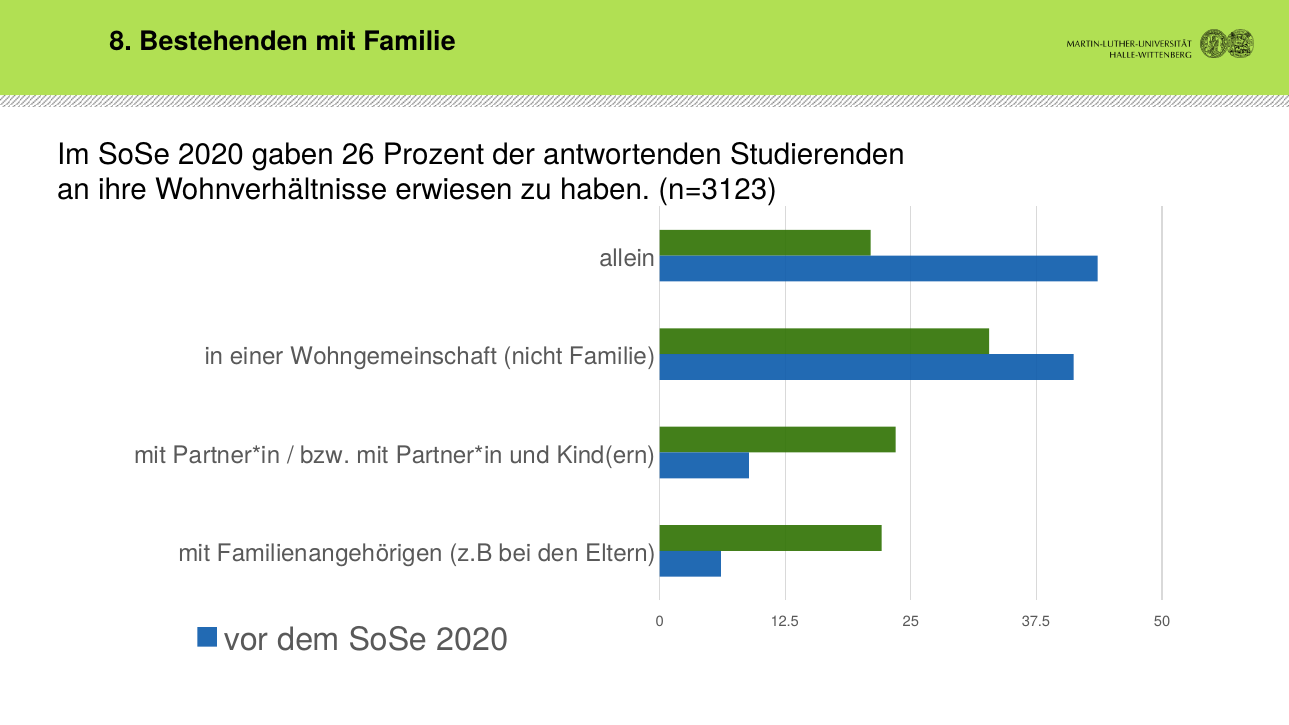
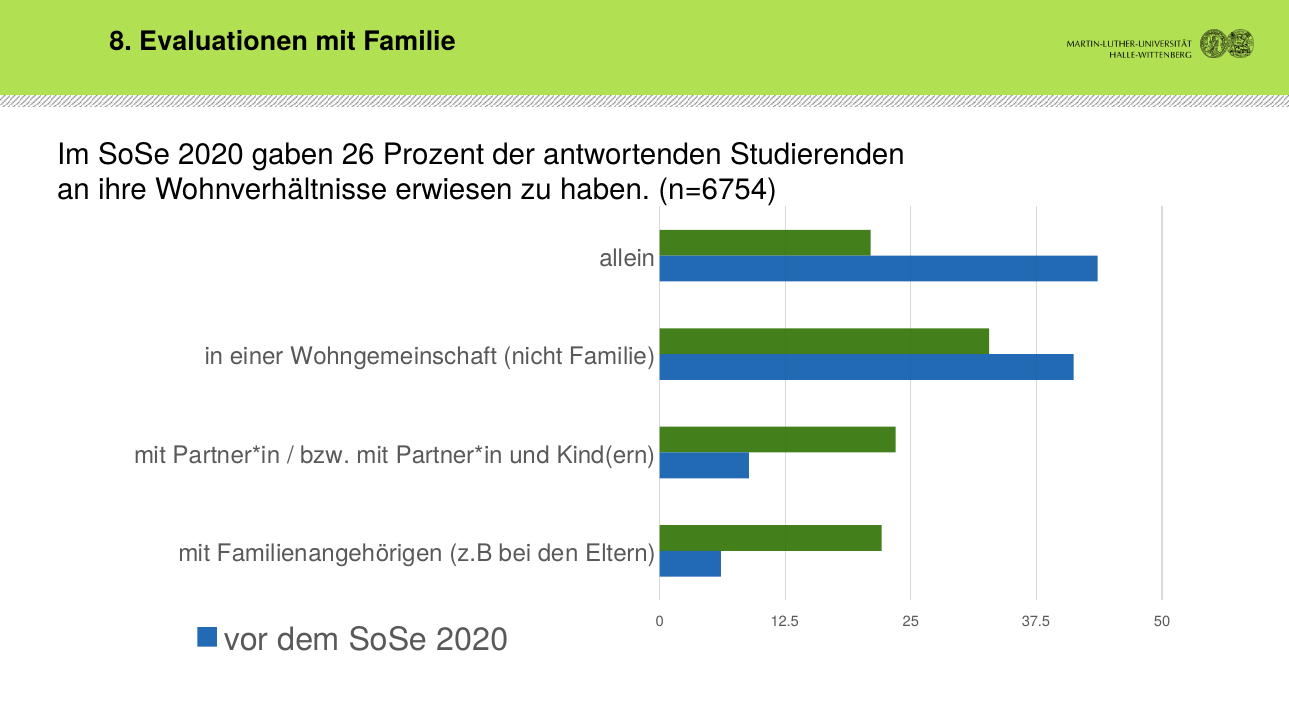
Bestehenden: Bestehenden -> Evaluationen (224, 42)
n=3123: n=3123 -> n=6754 (718, 190)
